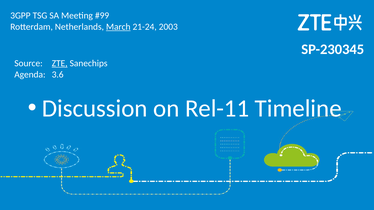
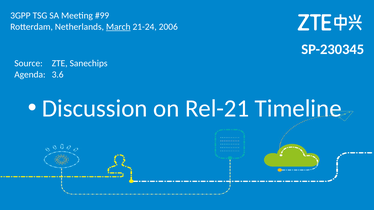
2003: 2003 -> 2006 (168, 27)
ZTE underline: present -> none (60, 63)
Rel-11: Rel-11 -> Rel-21 (217, 109)
